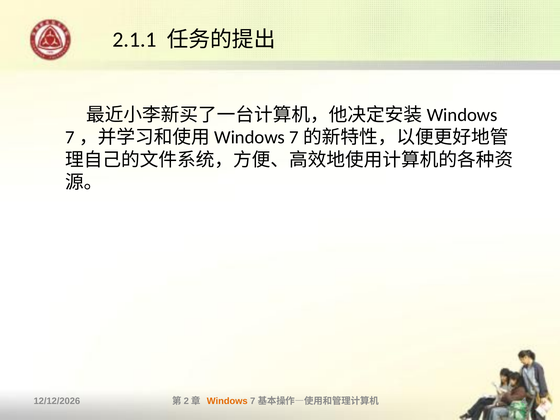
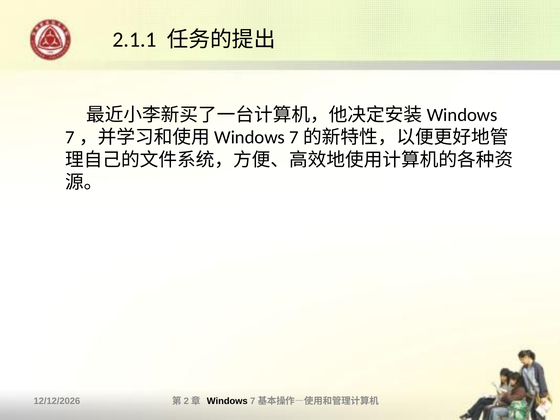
Windows colour: orange -> black (227, 401)
